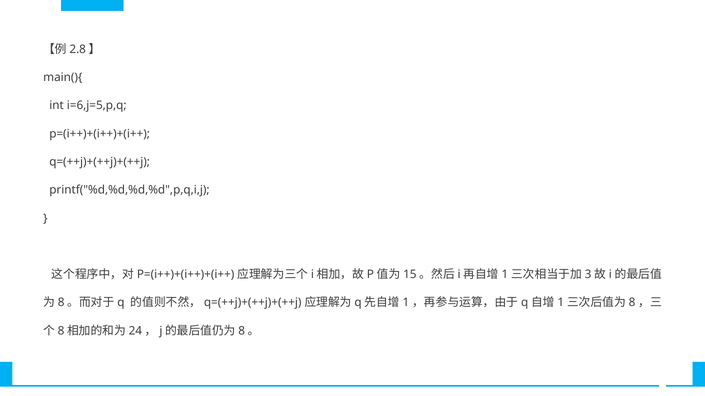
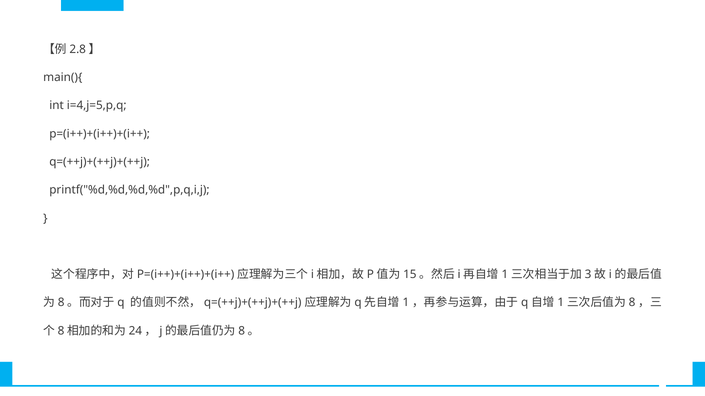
i=6,j=5,p,q: i=6,j=5,p,q -> i=4,j=5,p,q (97, 106)
